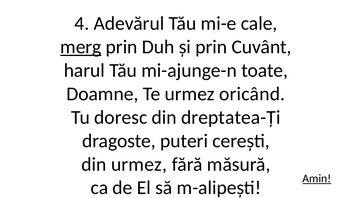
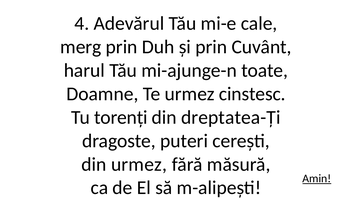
merg underline: present -> none (81, 47)
oricând: oricând -> cinstesc (252, 94)
doresc: doresc -> torenți (121, 117)
